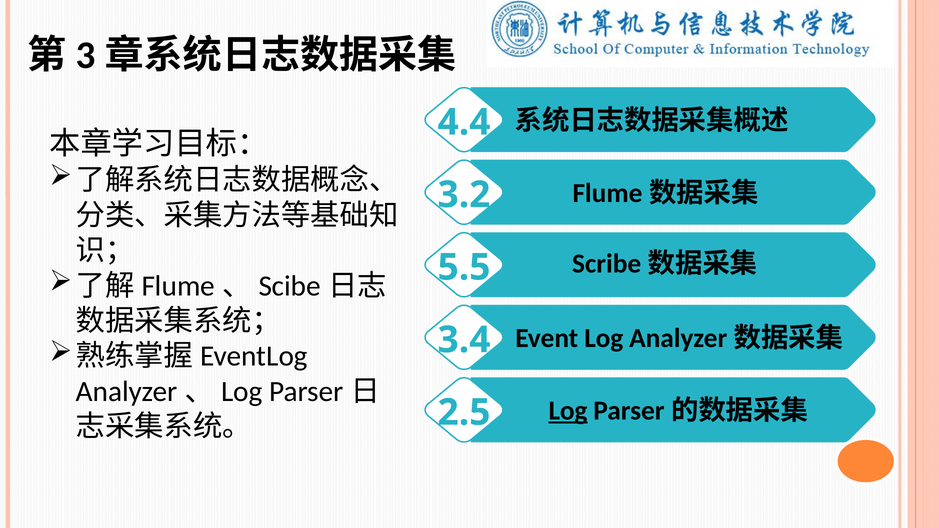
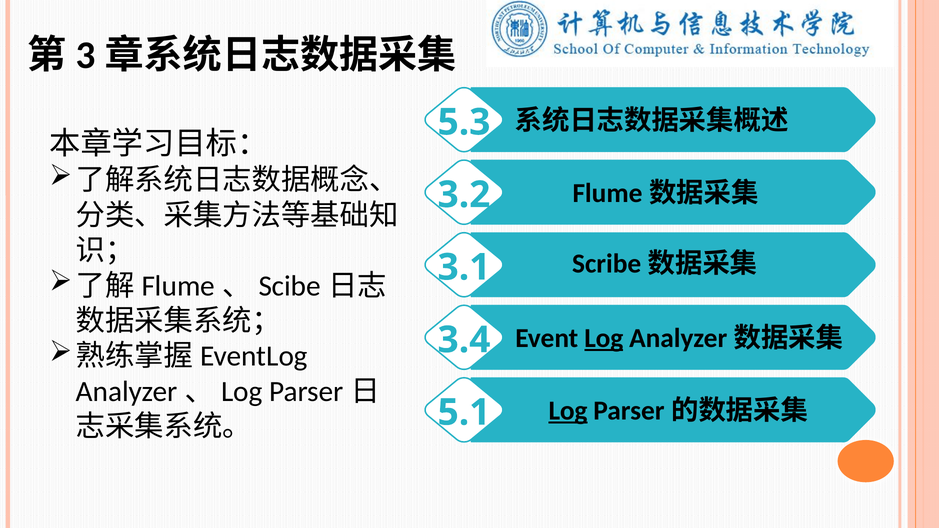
4.4: 4.4 -> 5.3 (464, 122)
5.5: 5.5 -> 3.1 (464, 267)
Log underline: none -> present (604, 338)
2.5: 2.5 -> 5.1 (464, 413)
